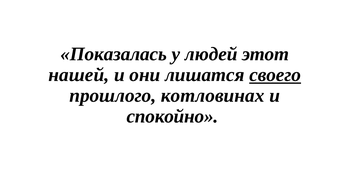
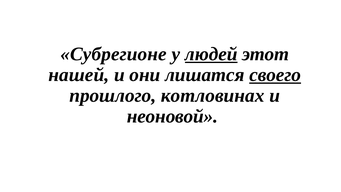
Показалась: Показалась -> Субрегионе (113, 54)
людей underline: none -> present (211, 54)
спокойно: спокойно -> неоновой (172, 116)
